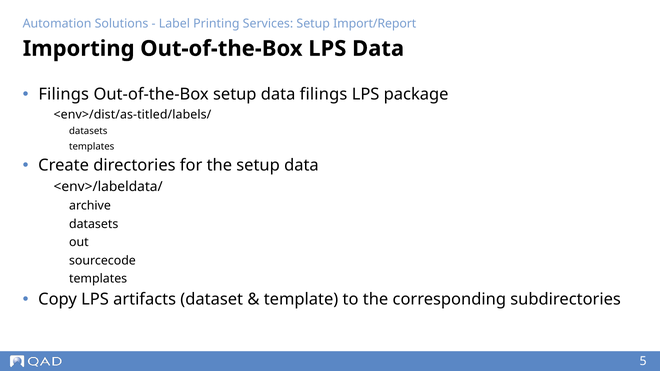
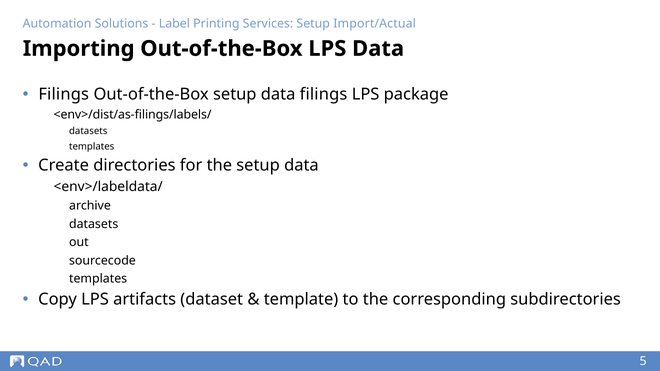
Import/Report: Import/Report -> Import/Actual (375, 24)
<env>/dist/as-titled/labels/: <env>/dist/as-titled/labels/ -> <env>/dist/as-filings/labels/ (133, 115)
